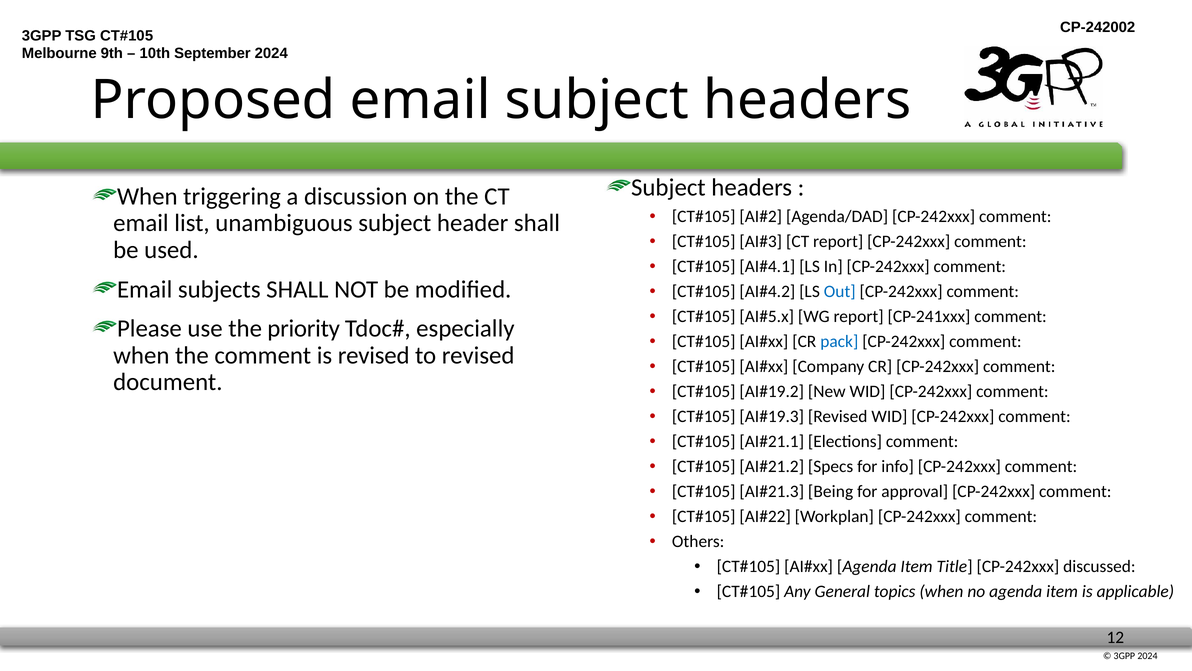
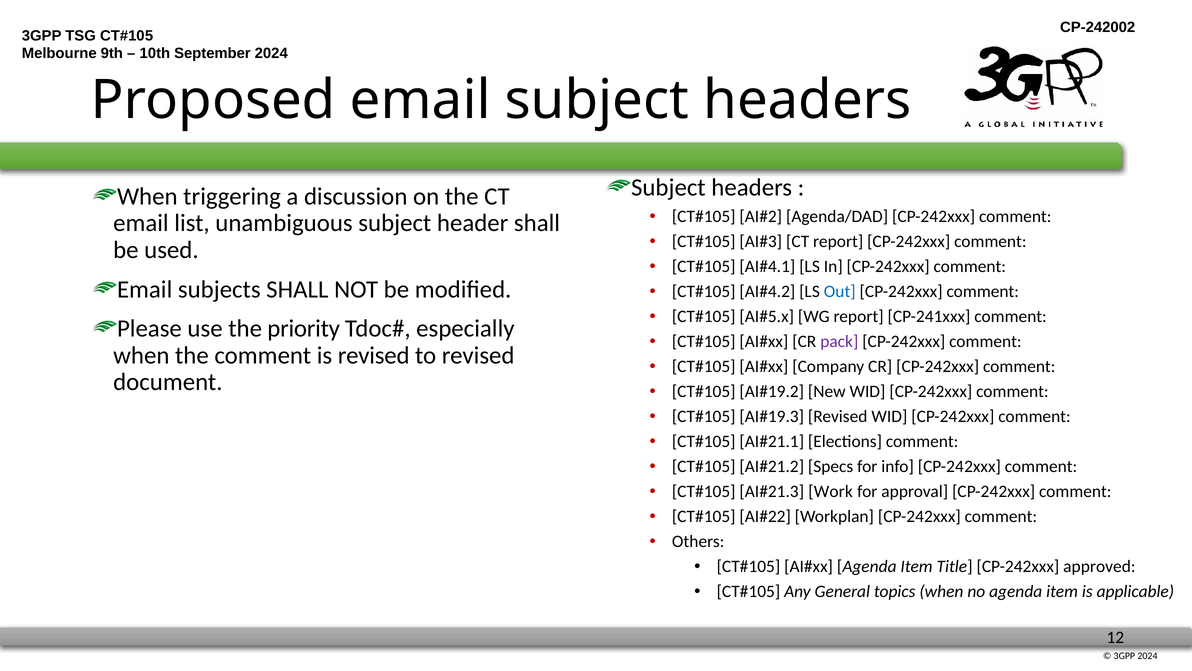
pack colour: blue -> purple (839, 341)
Being: Being -> Work (831, 491)
discussed: discussed -> approved (1099, 566)
